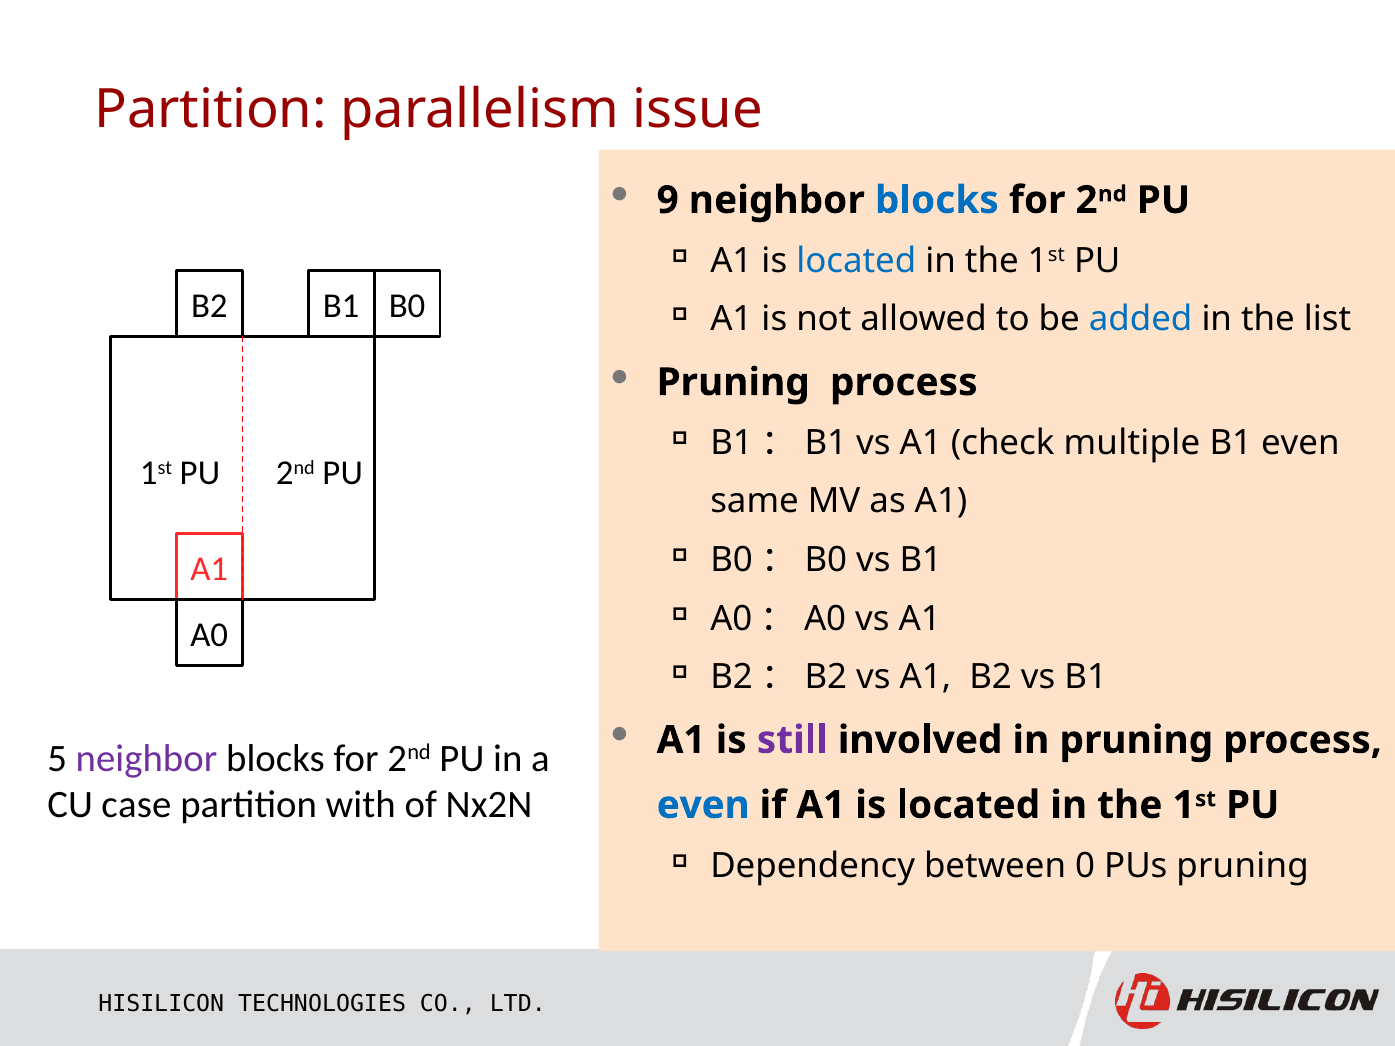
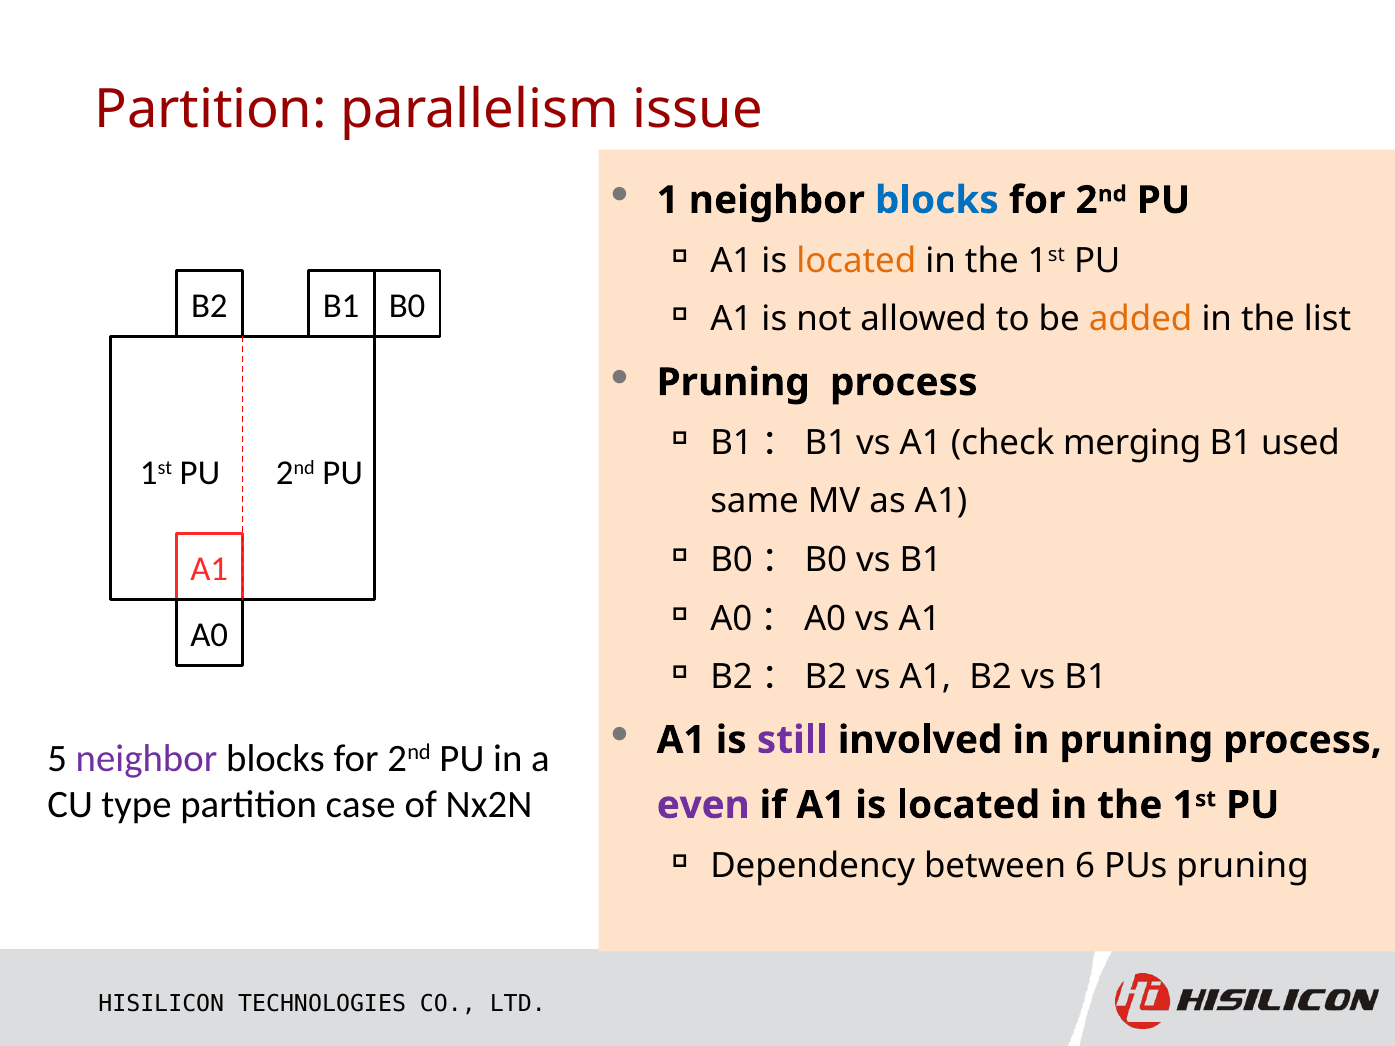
9: 9 -> 1 (668, 200)
located colour: blue -> orange (856, 261)
added colour: blue -> orange (1141, 319)
multiple: multiple -> merging (1132, 443)
B1 even: even -> used (1300, 443)
case: case -> type (137, 805)
with: with -> case (361, 805)
even colour: blue -> purple (703, 805)
0: 0 -> 6 (1085, 866)
